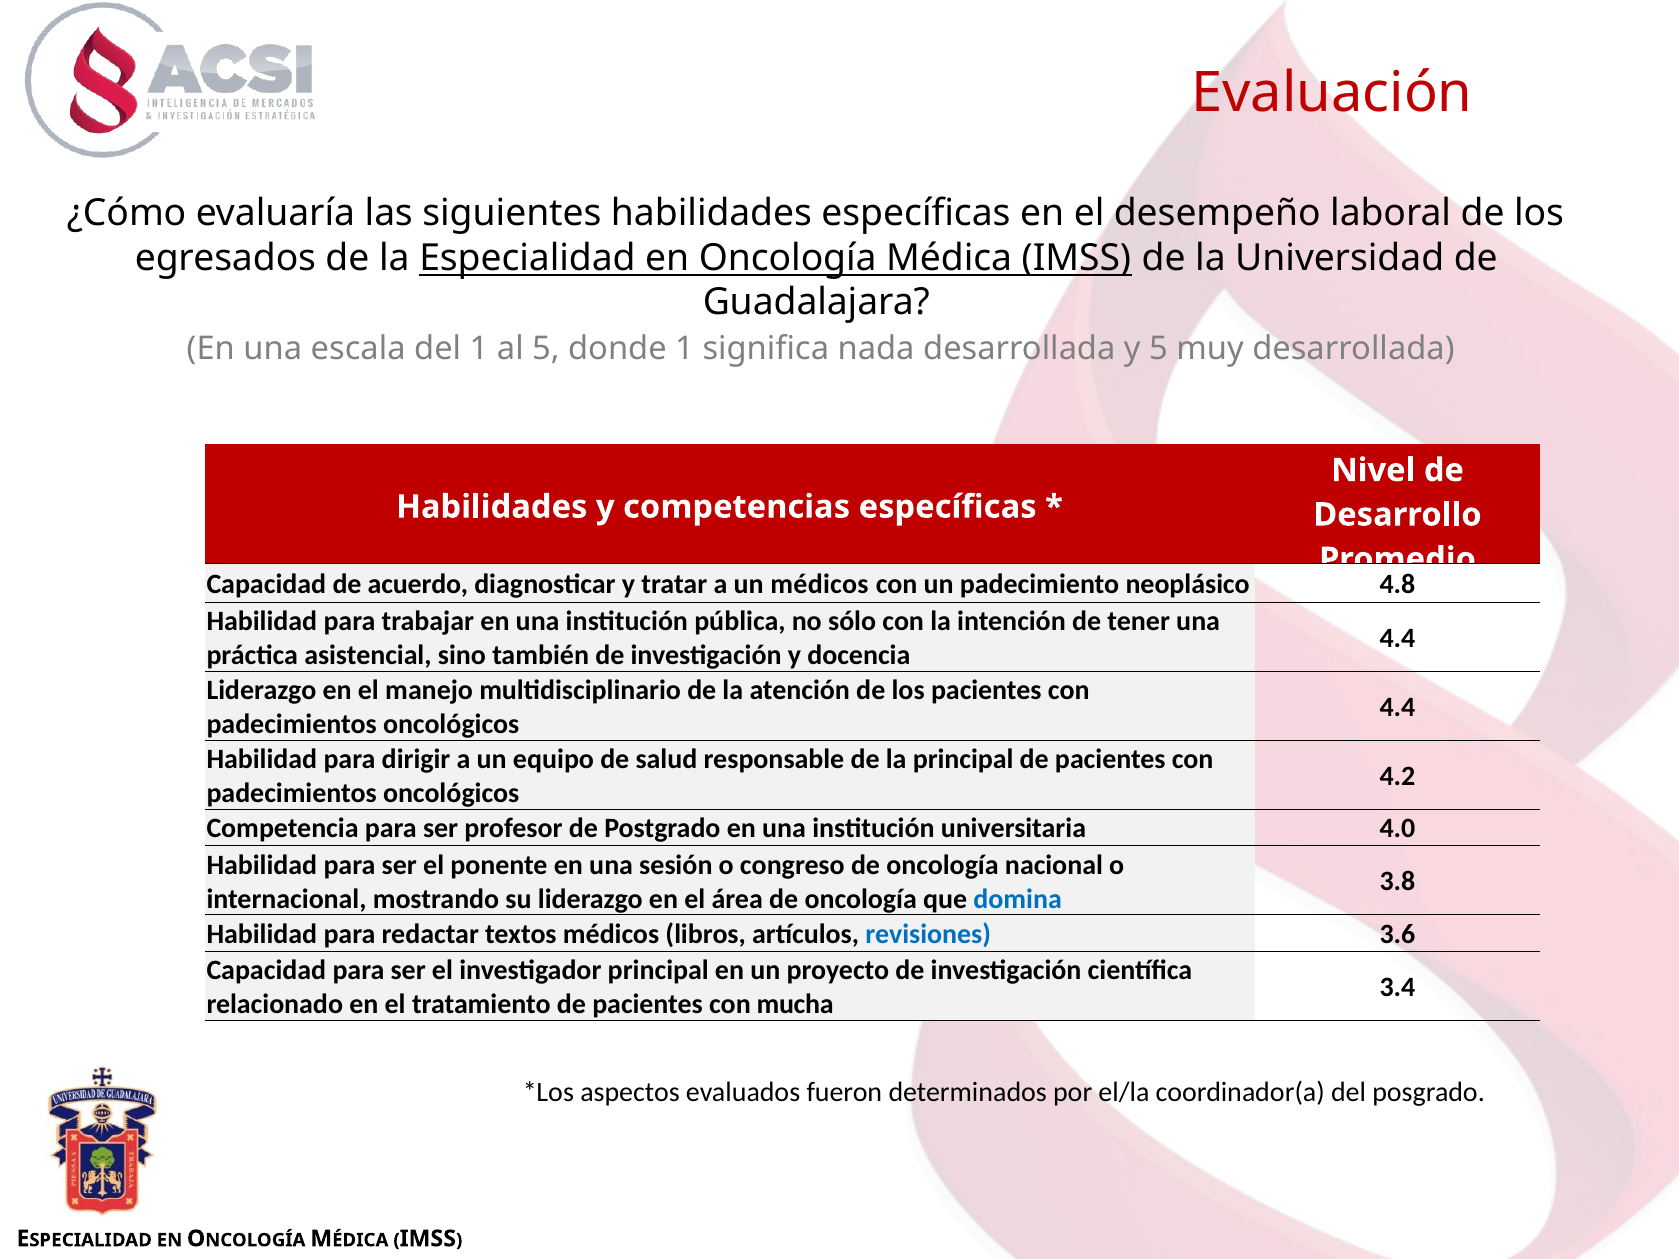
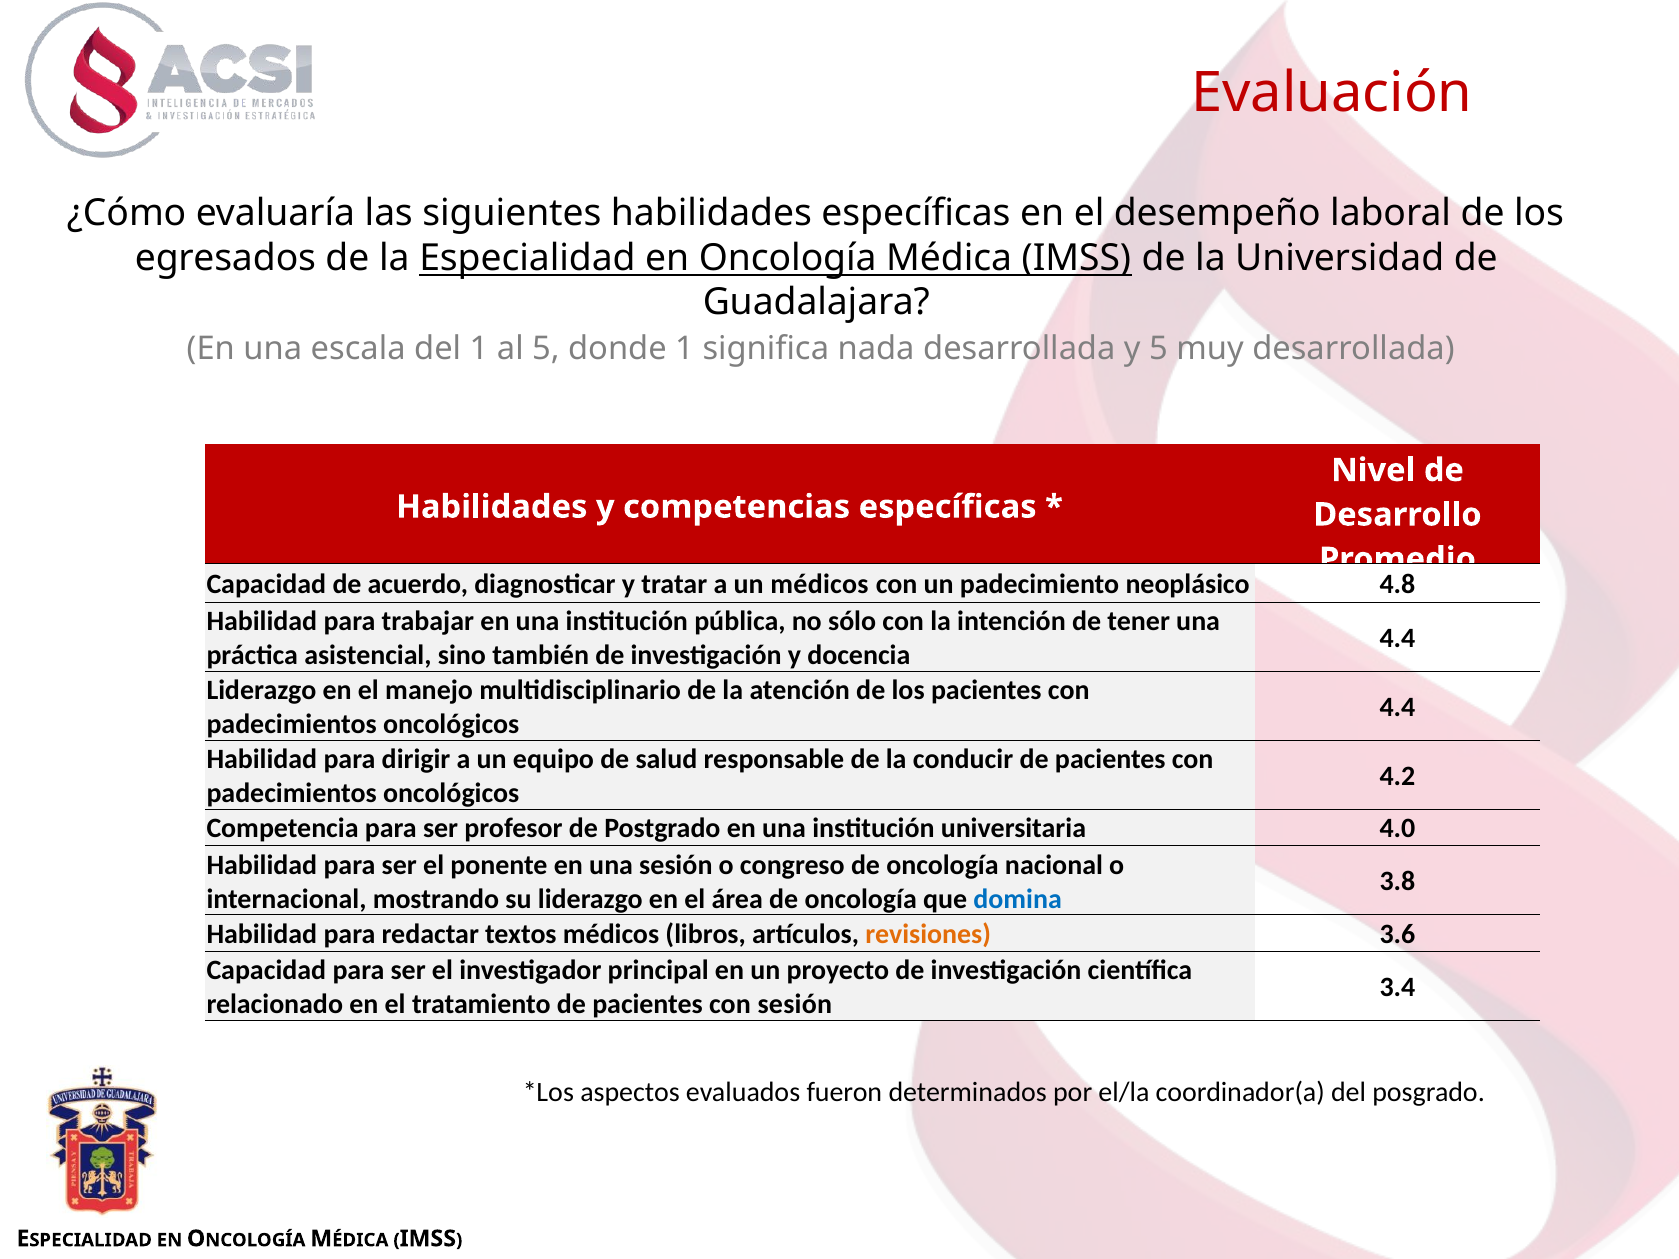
la principal: principal -> conducir (963, 759)
revisiones colour: blue -> orange (928, 934)
con mucha: mucha -> sesión (795, 1005)
